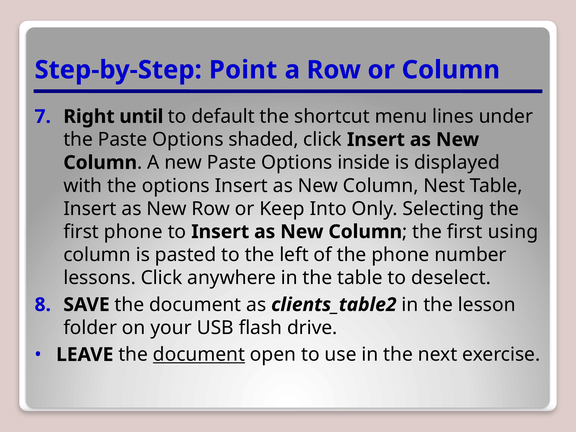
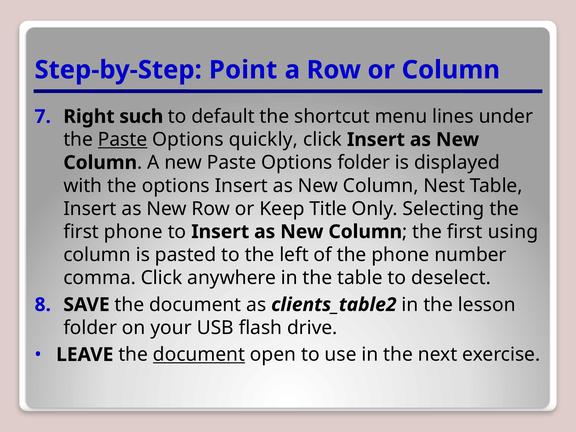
until: until -> such (141, 117)
Paste underline: none -> present (123, 140)
shaded: shaded -> quickly (263, 140)
Options inside: inside -> folder (364, 163)
Into: Into -> Title (328, 209)
lessons: lessons -> comma (100, 278)
